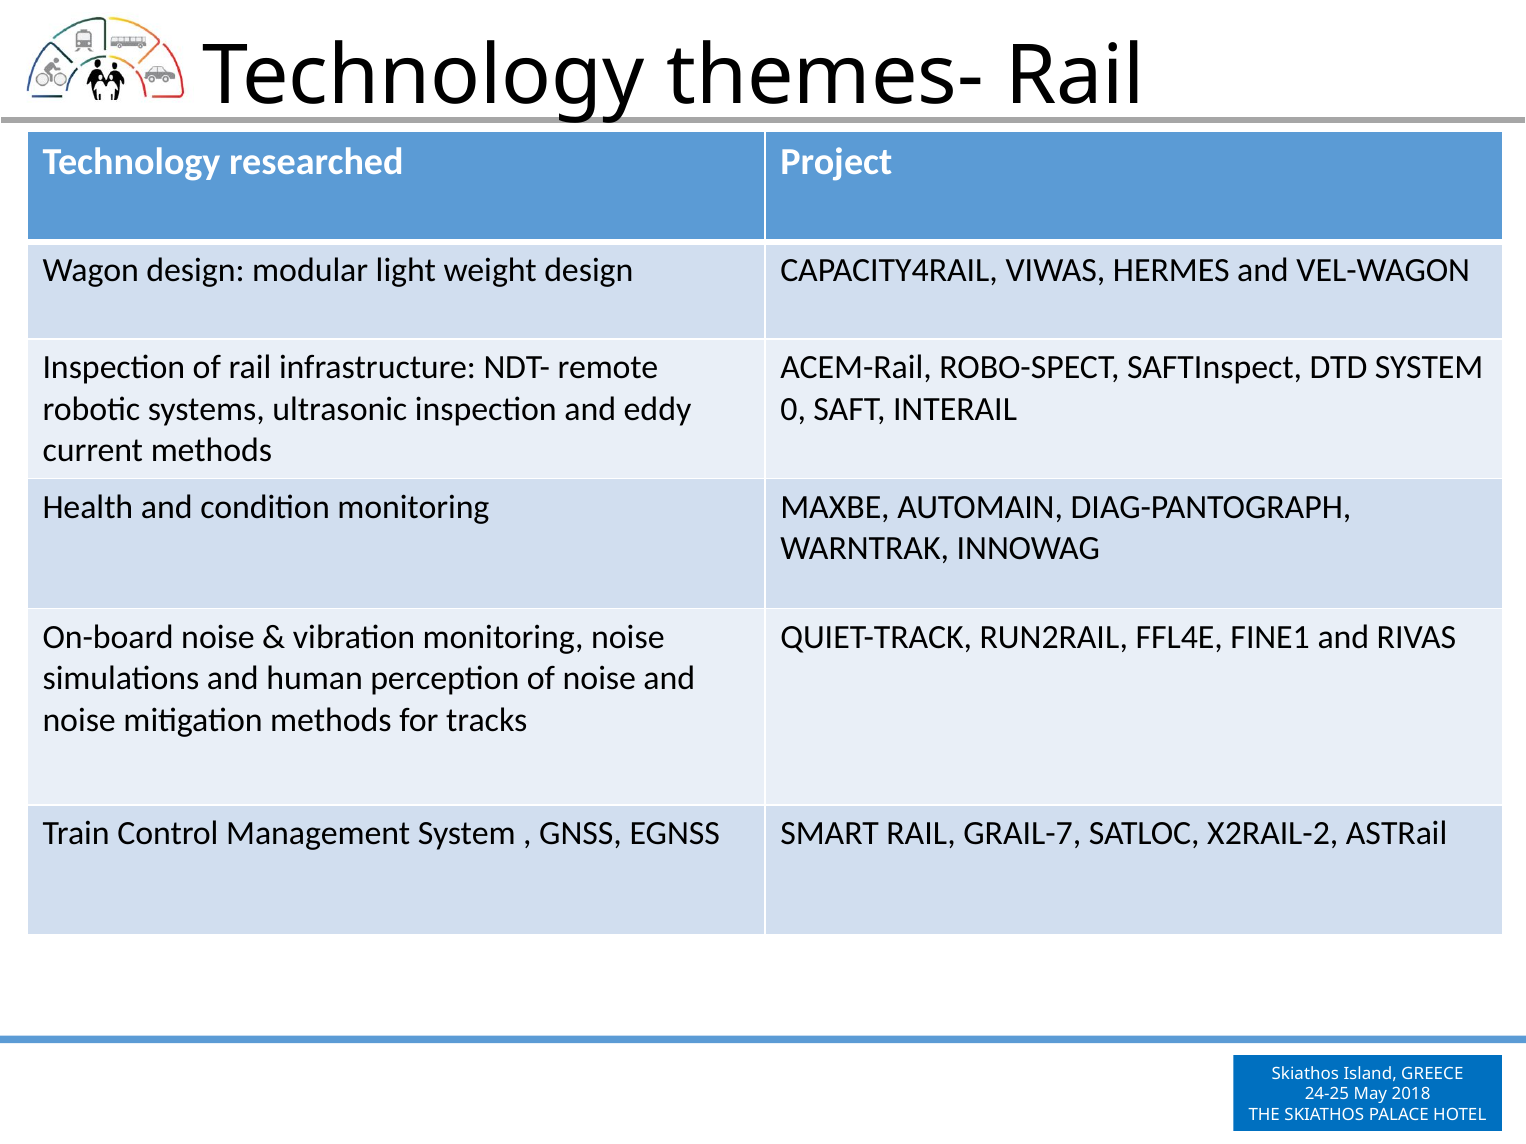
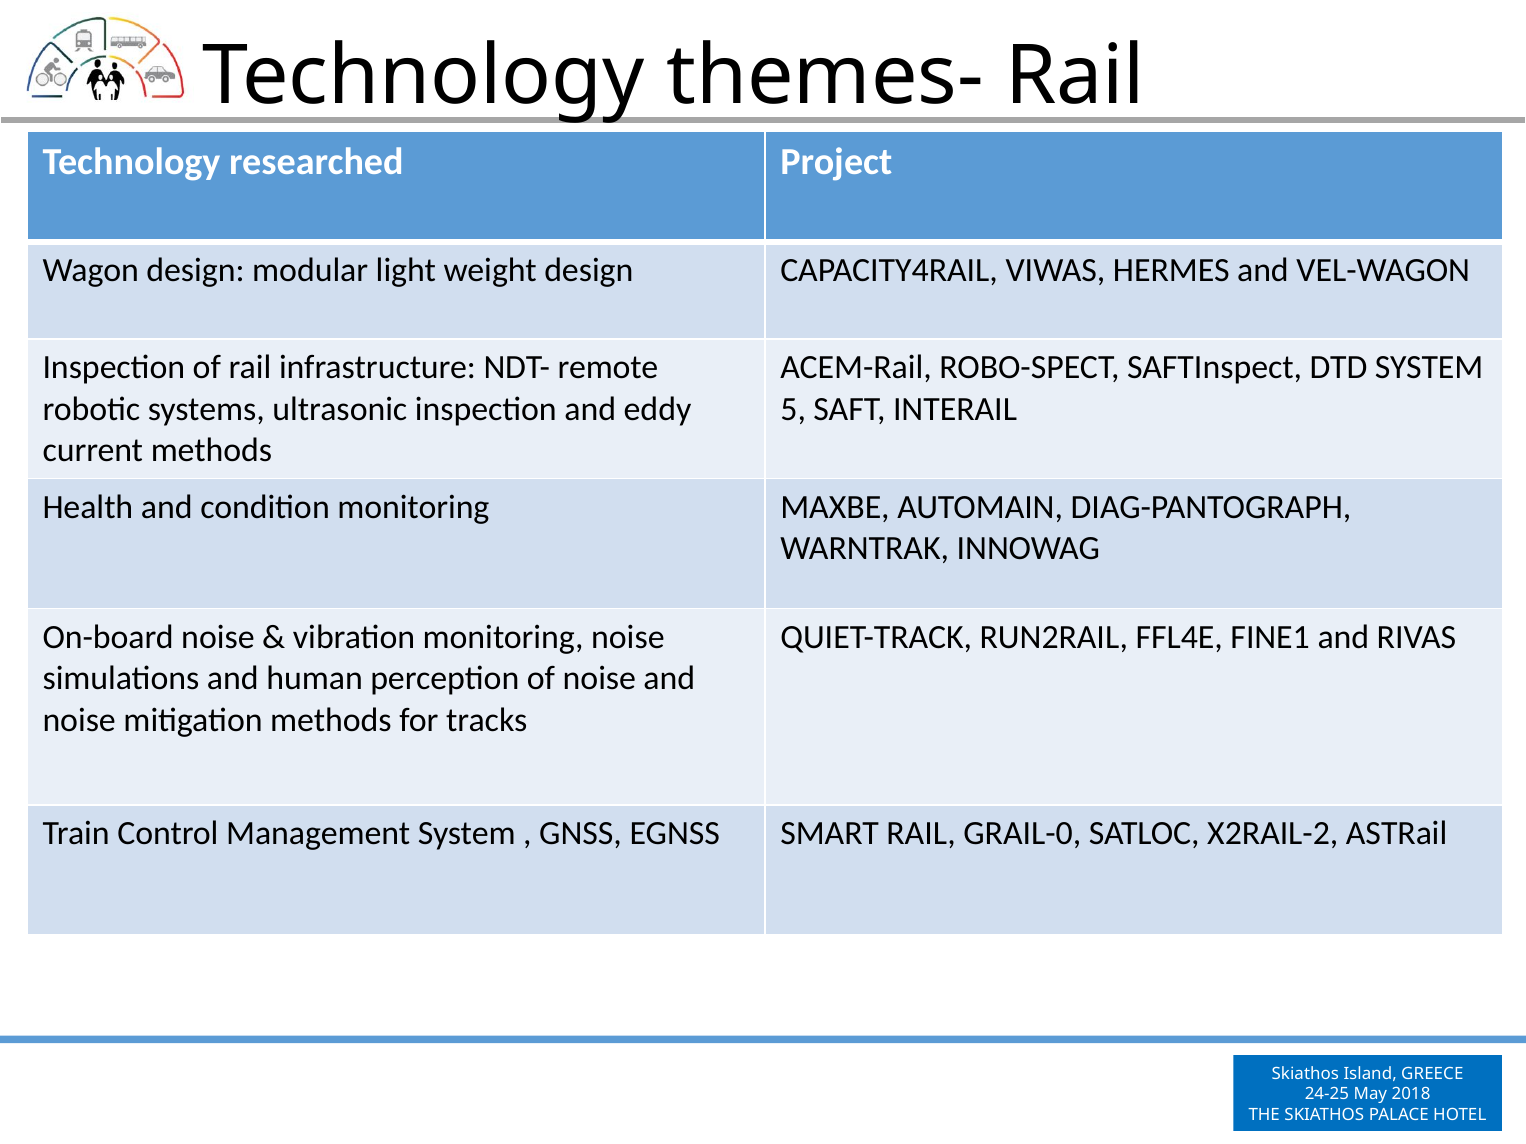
0: 0 -> 5 (793, 409)
GRAIL-7: GRAIL-7 -> GRAIL-0 (1022, 834)
